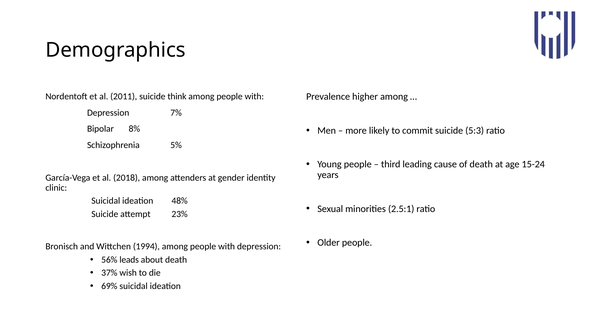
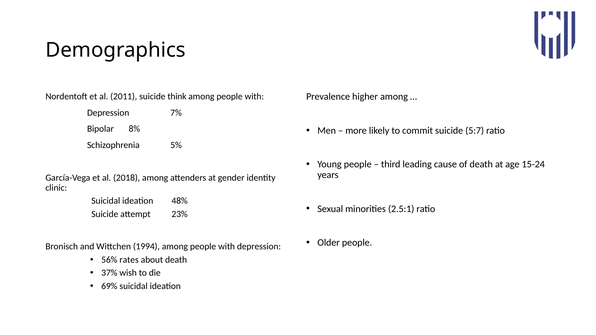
5:3: 5:3 -> 5:7 (475, 131)
leads: leads -> rates (129, 260)
